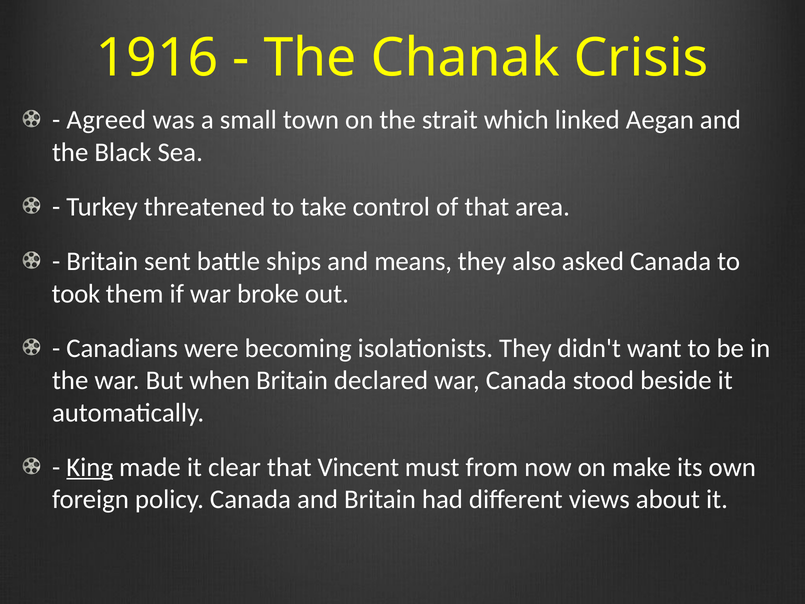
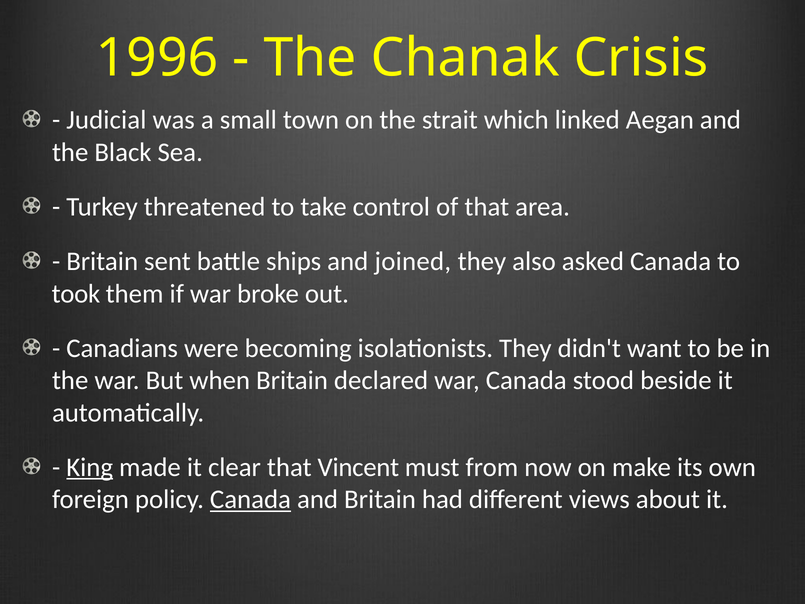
1916: 1916 -> 1996 (157, 58)
Agreed: Agreed -> Judicial (106, 120)
means: means -> joined (413, 261)
Canada underline: none -> present (250, 499)
